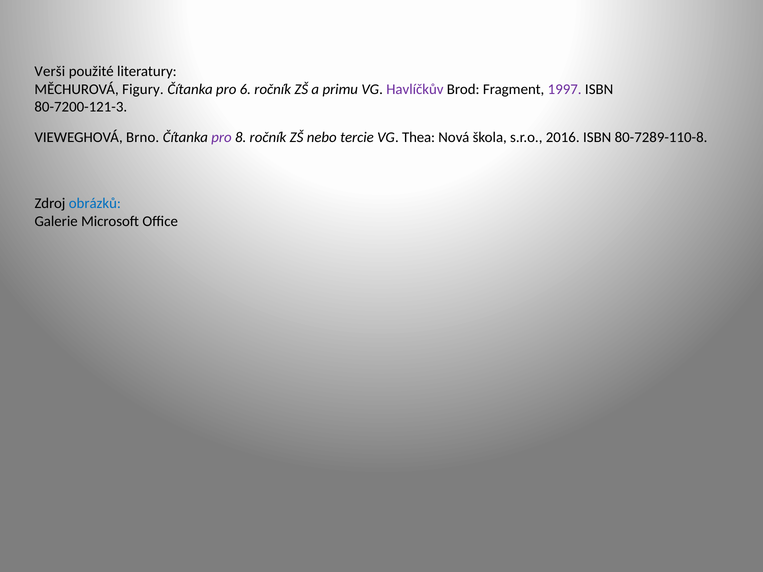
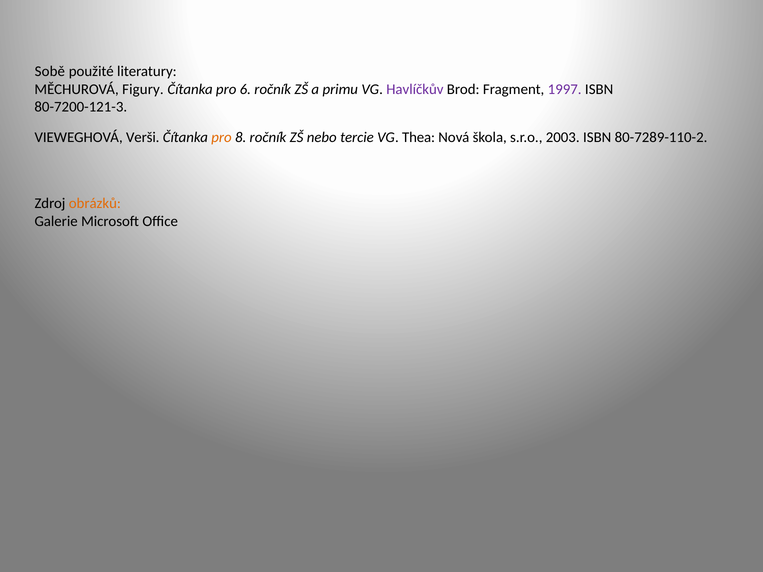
Verši: Verši -> Sobě (50, 71)
Brno: Brno -> Verši (143, 137)
pro colour: purple -> orange (221, 137)
2016: 2016 -> 2003 (563, 137)
80-7289-110-8: 80-7289-110-8 -> 80-7289-110-2 (661, 137)
obrázků colour: blue -> orange (95, 204)
